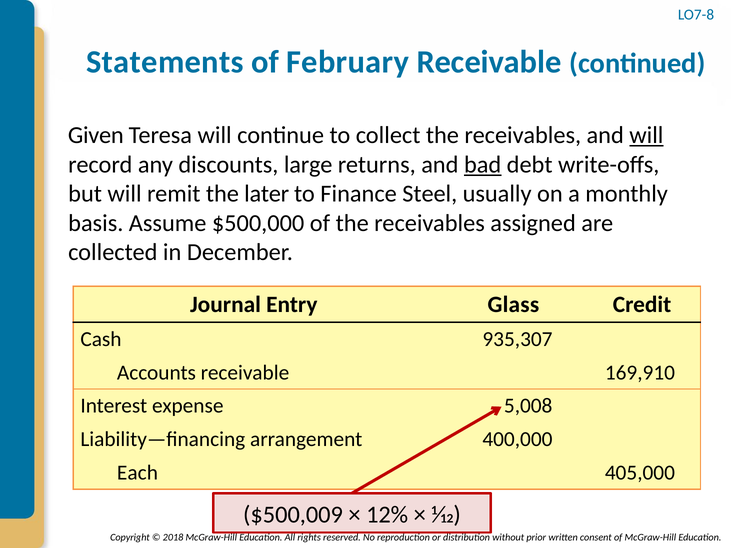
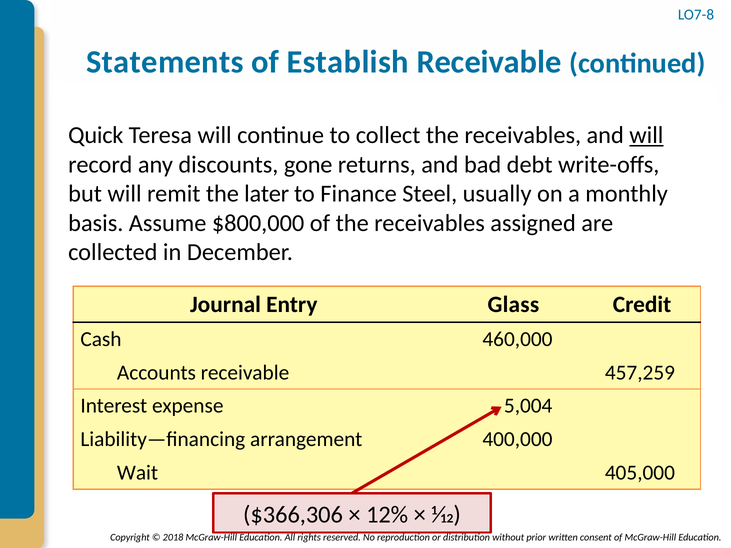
February: February -> Establish (348, 62)
Given: Given -> Quick (96, 135)
large: large -> gone (308, 165)
bad underline: present -> none (483, 165)
$500,000: $500,000 -> $800,000 (258, 223)
935,307: 935,307 -> 460,000 (517, 339)
169,910: 169,910 -> 457,259 (640, 373)
5,008: 5,008 -> 5,004 (528, 406)
Each: Each -> Wait (138, 473)
$500,009: $500,009 -> $366,306 (293, 515)
